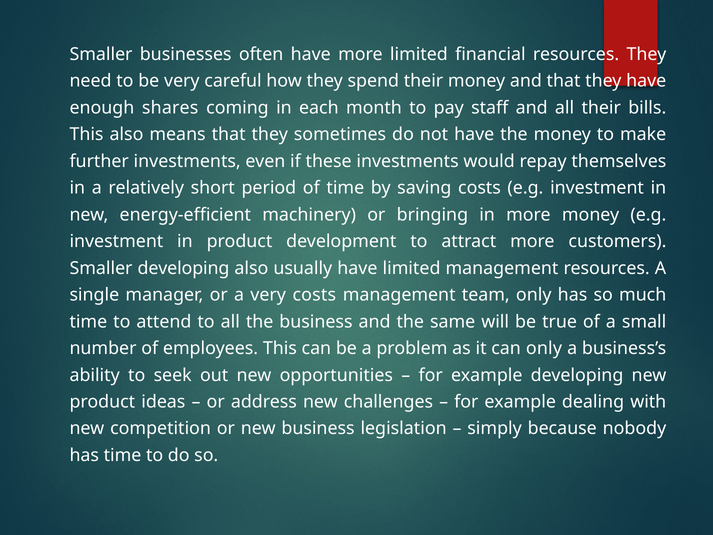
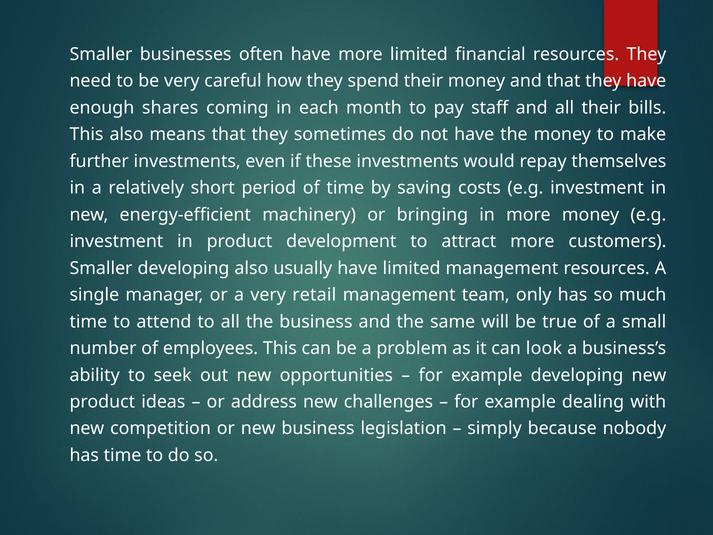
very costs: costs -> retail (314, 295)
can only: only -> look (544, 348)
